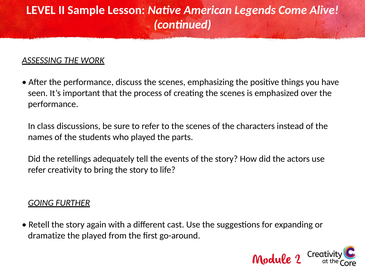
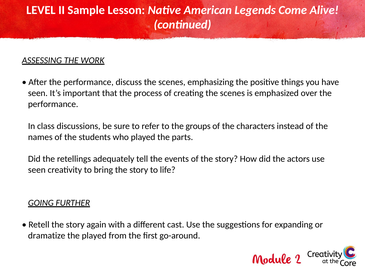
to the scenes: scenes -> groups (198, 126)
refer: refer -> seen (37, 170)
